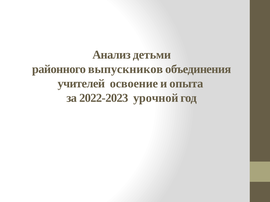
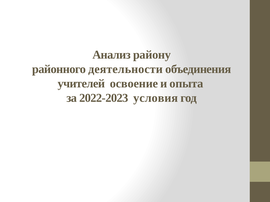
детьми: детьми -> району (152, 55)
выпускников: выпускников -> деятельности (126, 69)
урочной: урочной -> условия (156, 98)
